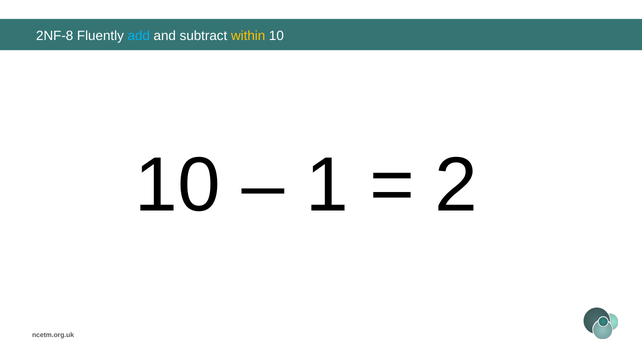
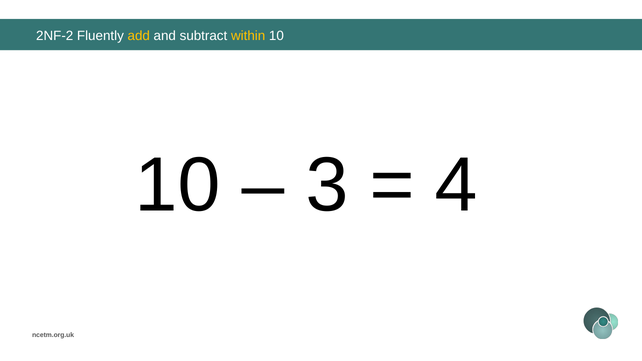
2NF-8: 2NF-8 -> 2NF-2 (55, 36)
add colour: light blue -> yellow (139, 36)
1: 1 -> 3 (327, 185)
2: 2 -> 4 (456, 185)
